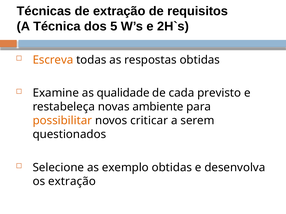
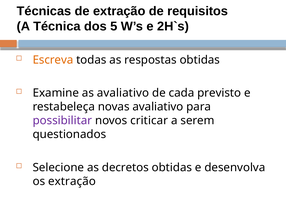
as qualidade: qualidade -> avaliativo (123, 93)
novas ambiente: ambiente -> avaliativo (158, 107)
possibilitar colour: orange -> purple (62, 121)
exemplo: exemplo -> decretos (125, 168)
